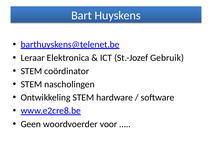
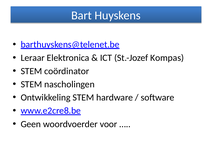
Gebruik: Gebruik -> Kompas (167, 58)
